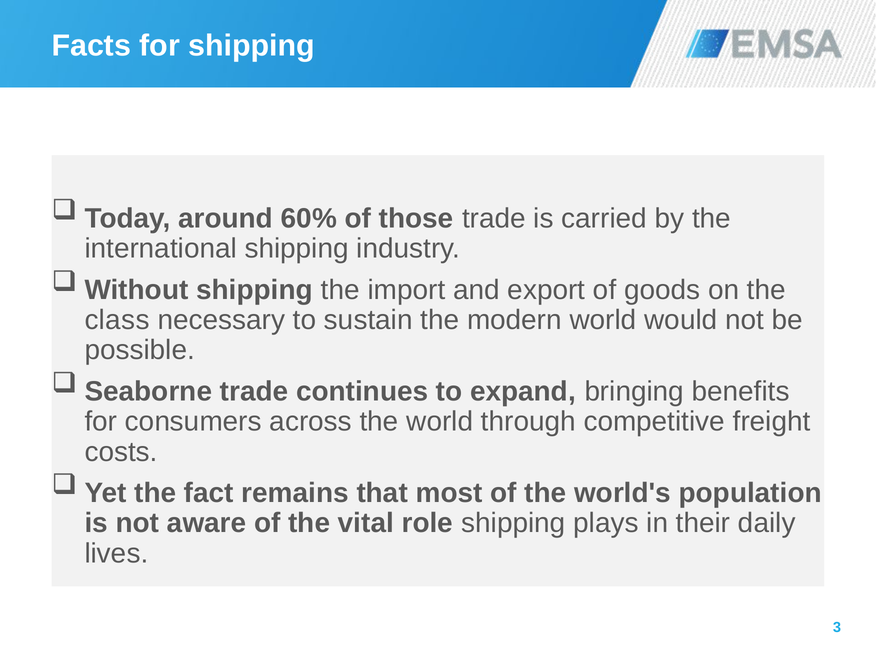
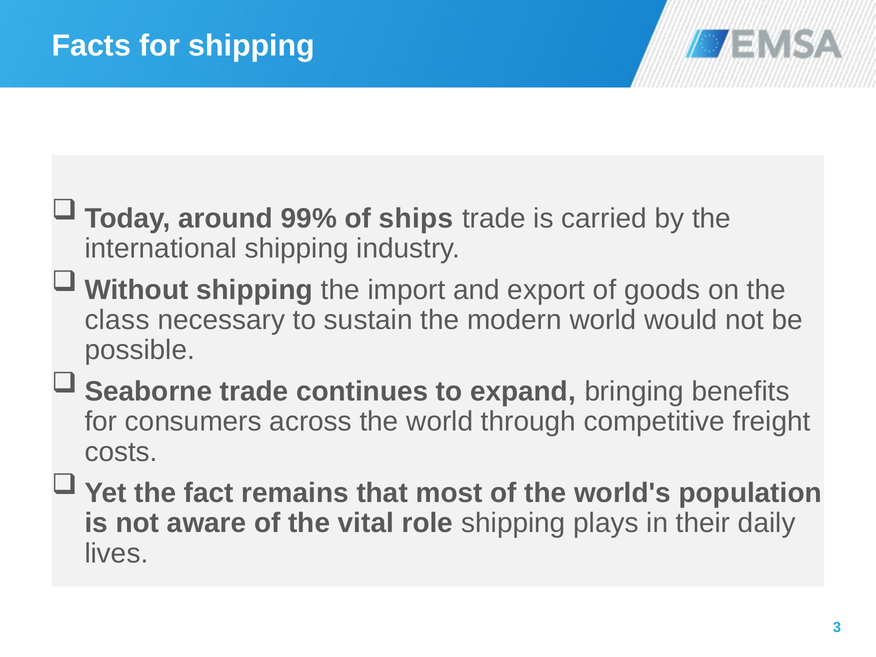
60%: 60% -> 99% (309, 218)
those: those -> ships (416, 218)
